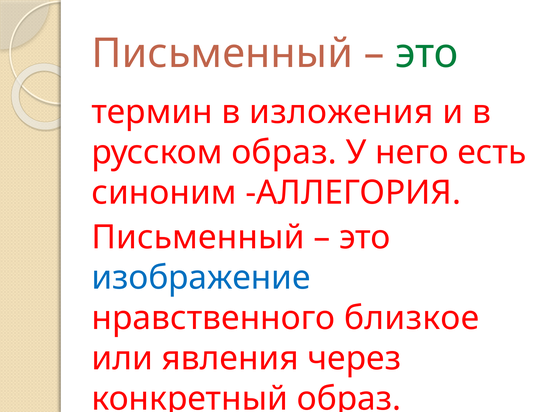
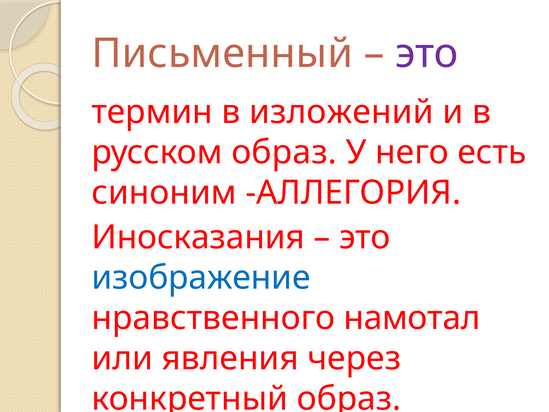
это colour: green -> purple (427, 54)
изложения: изложения -> изложений (341, 112)
Письменный: Письменный -> Иносказания (198, 237)
близкое: близкое -> намотал (412, 318)
